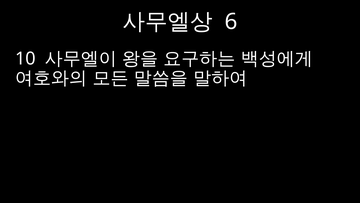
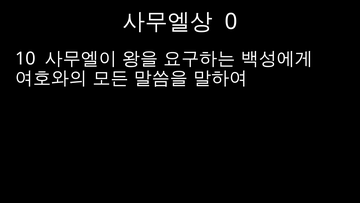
6: 6 -> 0 (231, 22)
